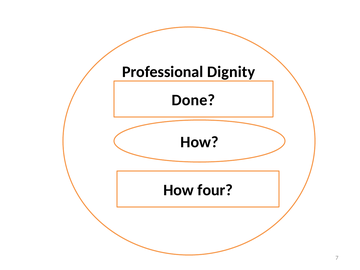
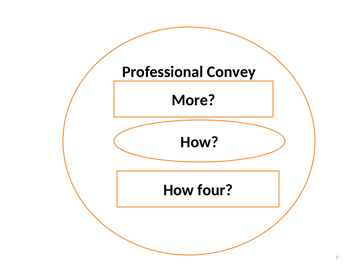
Dignity: Dignity -> Convey (231, 72)
Done: Done -> More (193, 100)
